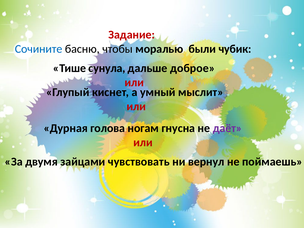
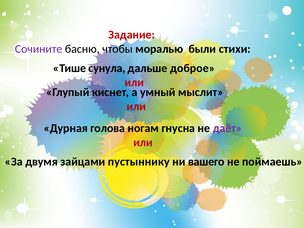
Сочините colour: blue -> purple (39, 49)
чубик: чубик -> стихи (235, 49)
чувствовать: чувствовать -> пустыннику (139, 162)
вернул: вернул -> вашего (206, 162)
